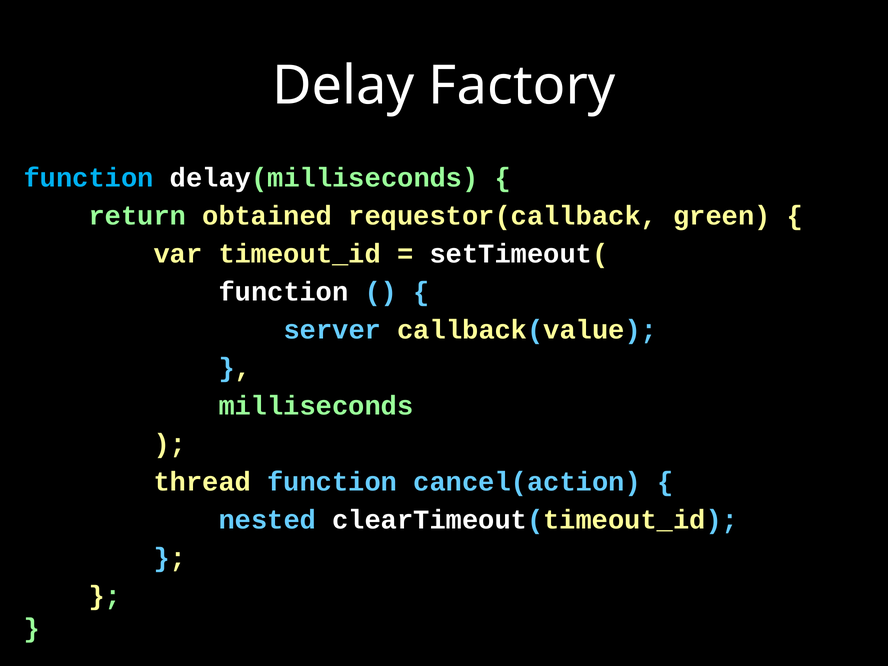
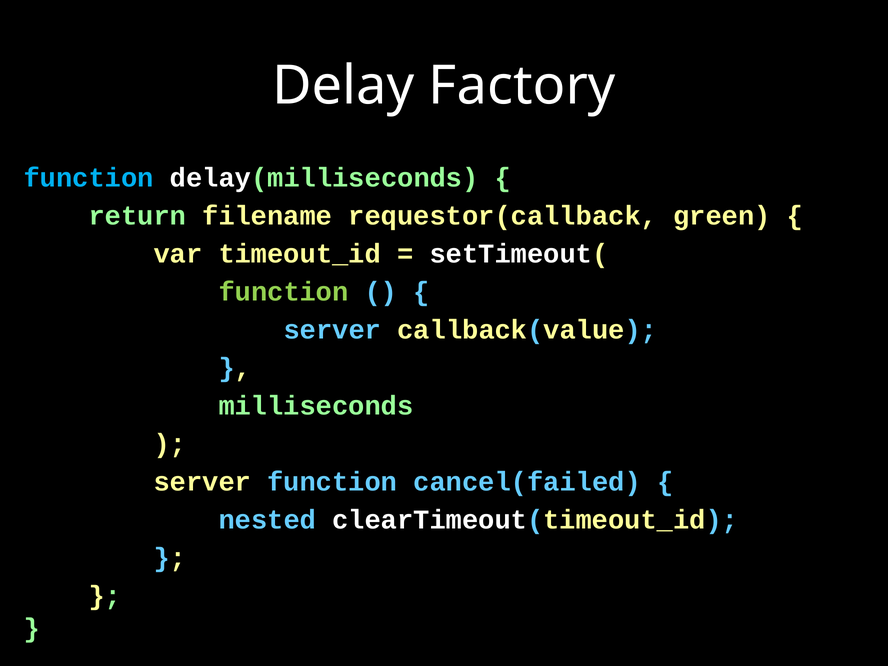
obtained: obtained -> filename (267, 216)
function colour: white -> light green (284, 292)
thread: thread -> server (202, 482)
cancel(action: cancel(action -> cancel(failed (527, 482)
